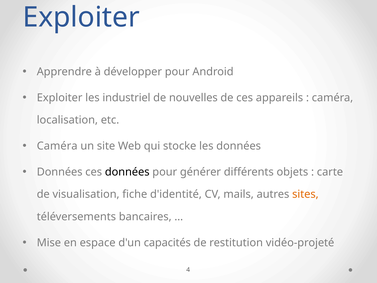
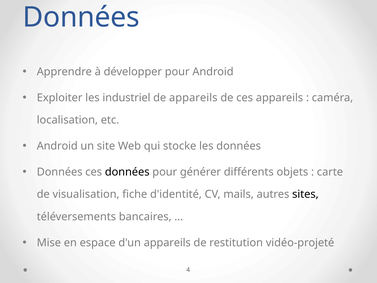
Exploiter: Exploiter -> Données (81, 17)
de nouvelles: nouvelles -> appareils (193, 98)
Caméra: Caméra -> Android (57, 146)
sites colour: orange -> black (305, 194)
d'un capacités: capacités -> appareils (167, 243)
